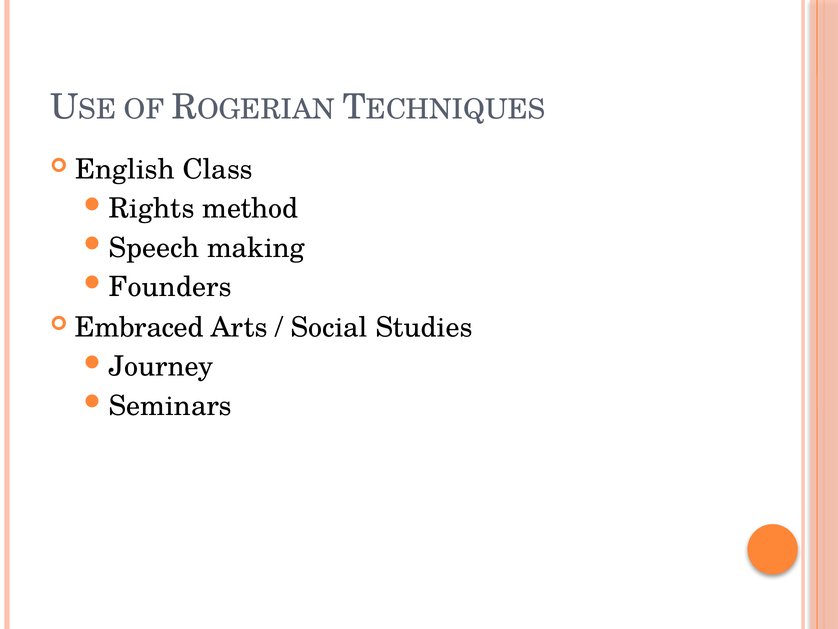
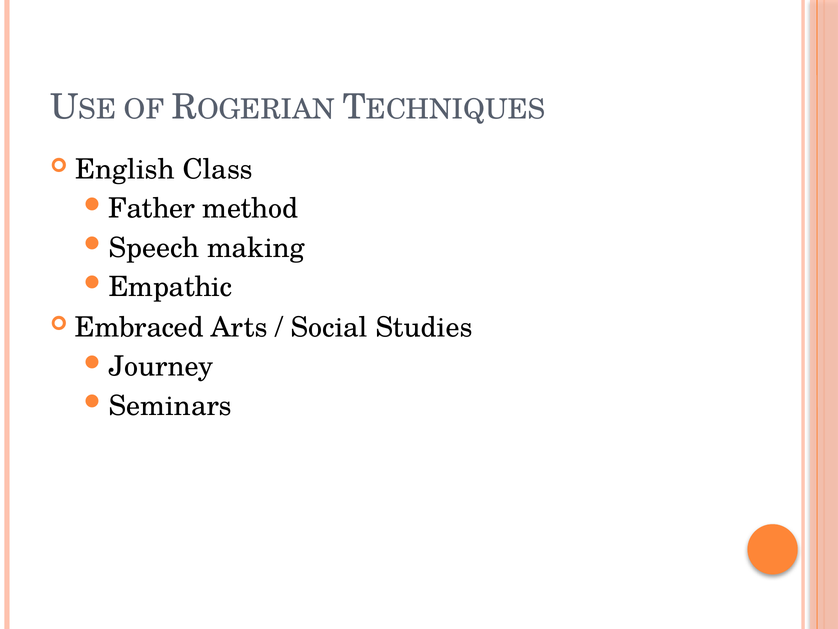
Rights: Rights -> Father (152, 209)
Founders: Founders -> Empathic (170, 287)
